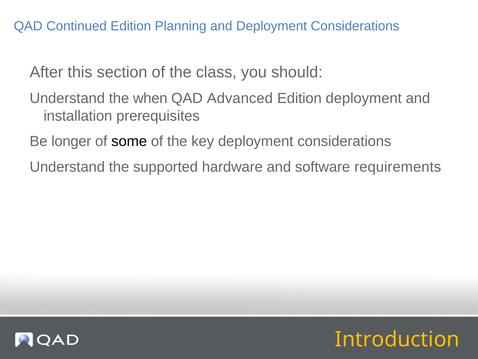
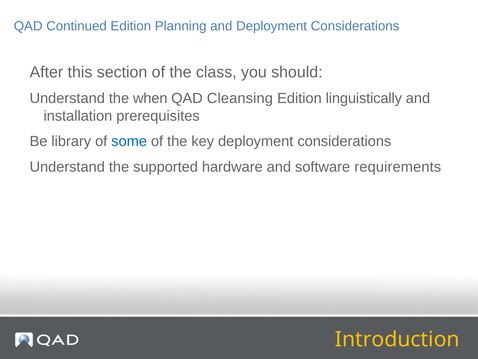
Advanced: Advanced -> Cleansing (240, 98)
Edition deployment: deployment -> linguistically (364, 98)
longer: longer -> library (71, 141)
some colour: black -> blue (129, 141)
